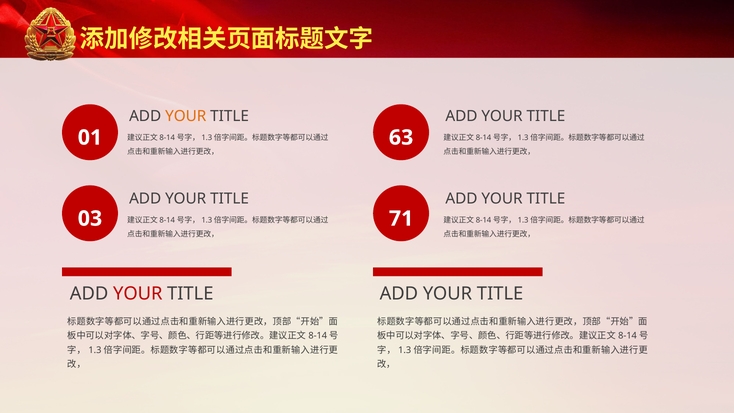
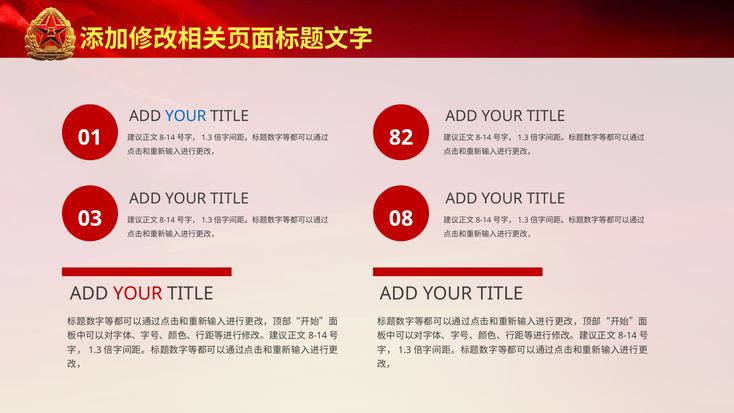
YOUR colour: orange -> blue (186, 116)
63: 63 -> 82 (401, 138)
71: 71 -> 08 (401, 219)
